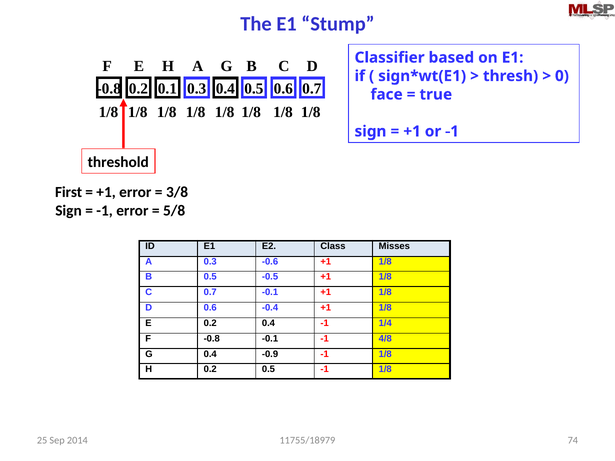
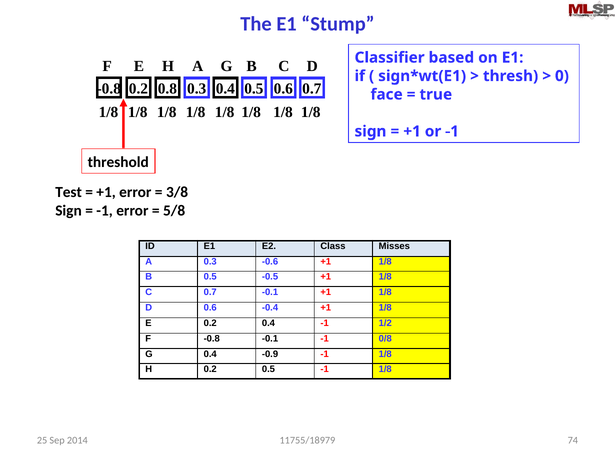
0.1: 0.1 -> 0.8 (167, 89)
First: First -> Test (69, 192)
1/4: 1/4 -> 1/2 (385, 323)
4/8: 4/8 -> 0/8 (385, 339)
